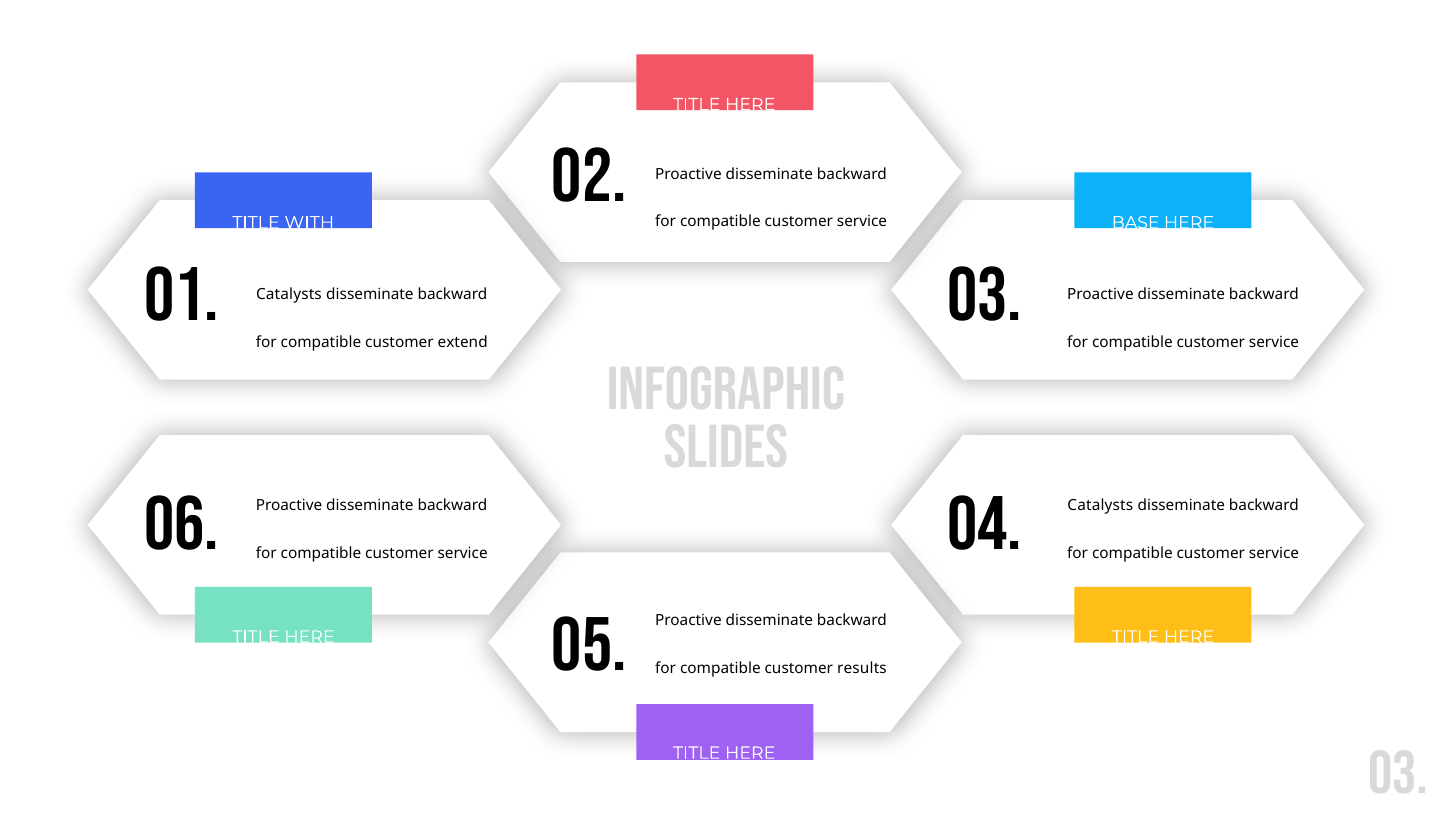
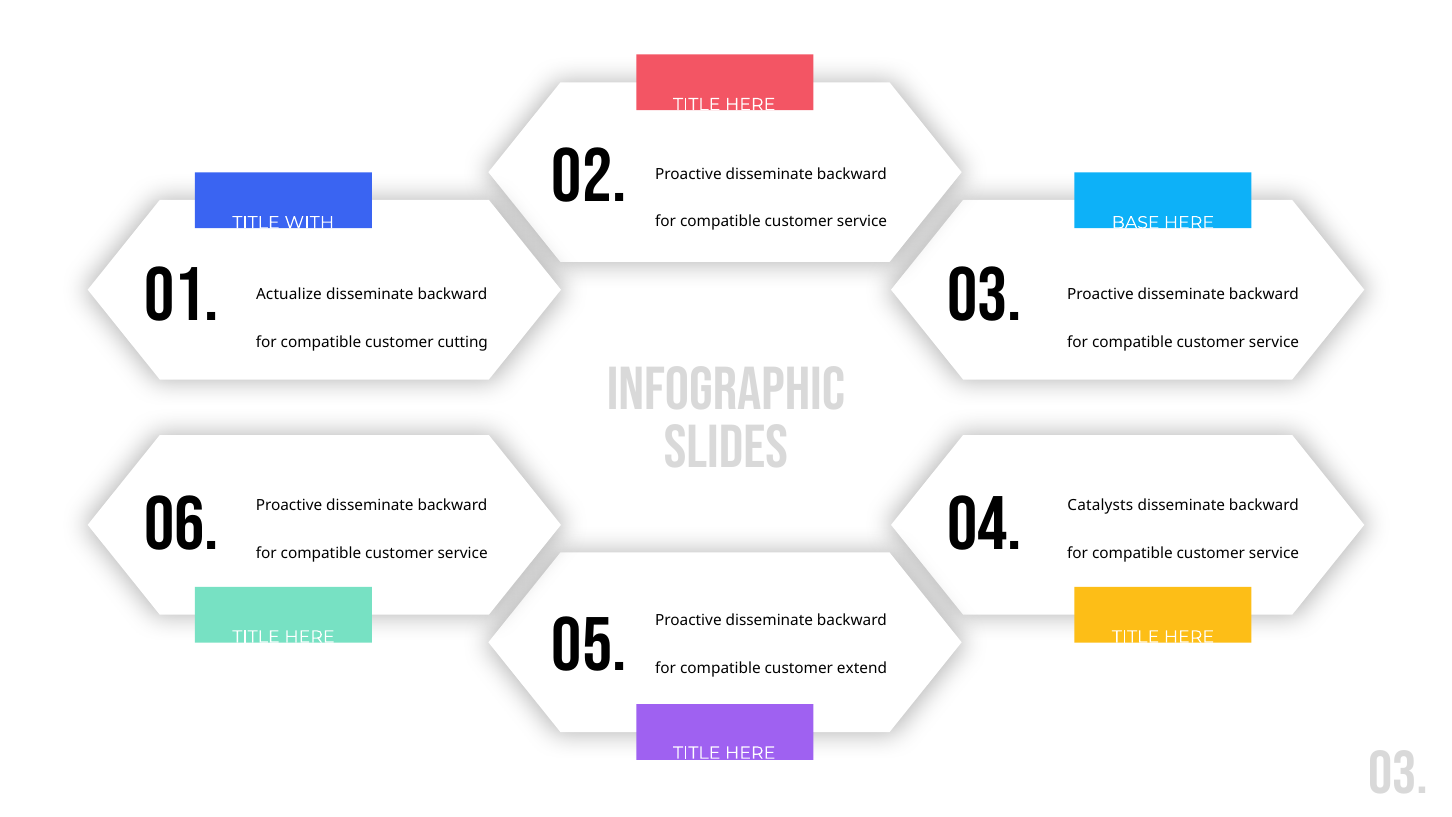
Catalysts: Catalysts -> Actualize (289, 295)
extend: extend -> cutting (463, 342)
results: results -> extend (862, 668)
